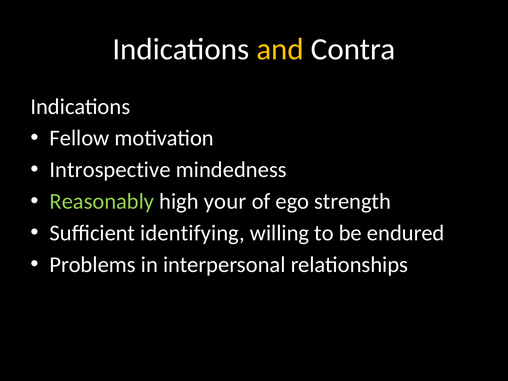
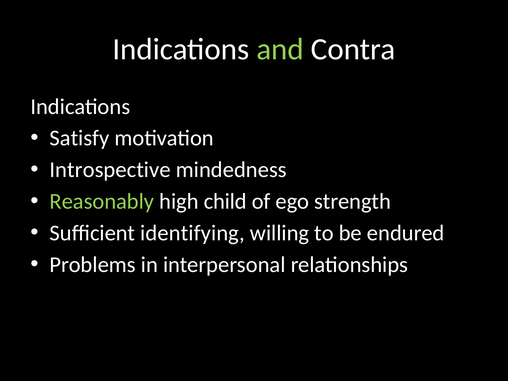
and colour: yellow -> light green (280, 49)
Fellow: Fellow -> Satisfy (79, 138)
your: your -> child (225, 201)
